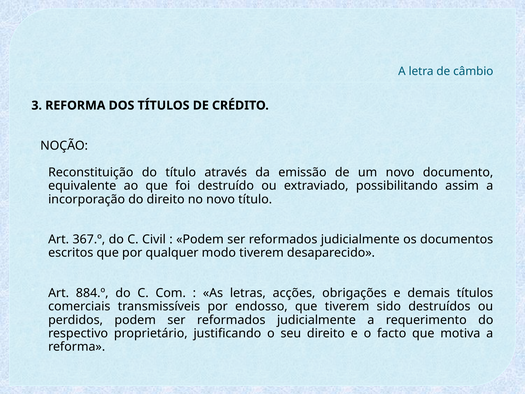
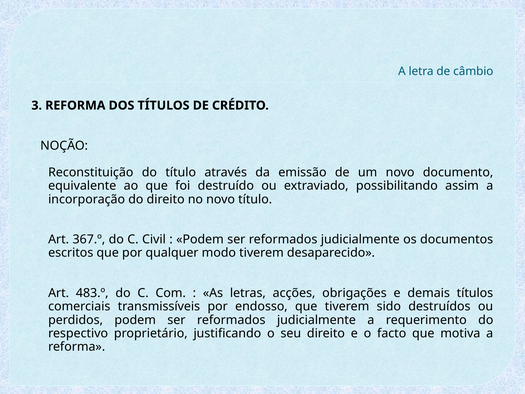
884.º: 884.º -> 483.º (92, 293)
